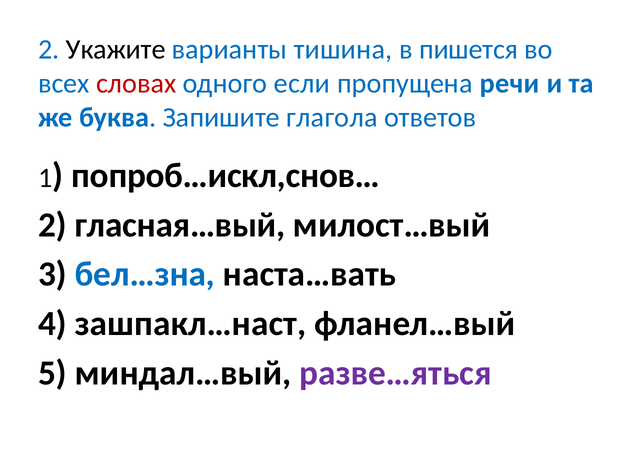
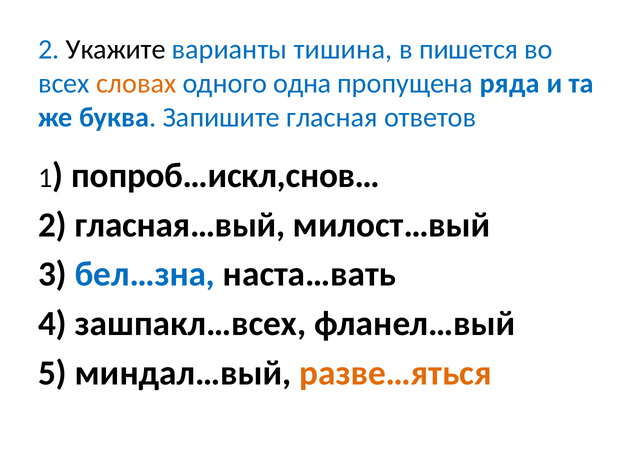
словах colour: red -> orange (136, 83)
если: если -> одна (302, 83)
речи: речи -> ряда (510, 83)
глагола: глагола -> гласная (332, 117)
зашпакл…наст: зашпакл…наст -> зашпакл…всех (191, 324)
разве…яться colour: purple -> orange (396, 373)
